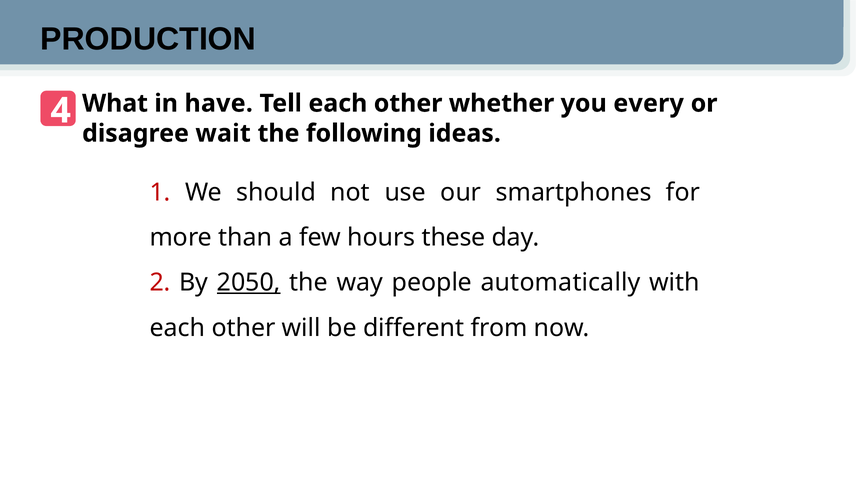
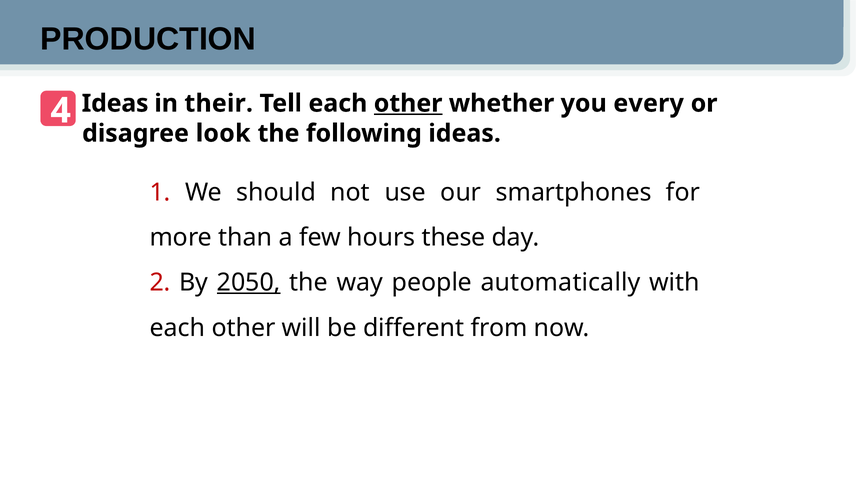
What: What -> Ideas (115, 103)
have: have -> their (219, 103)
other underline: none -> present (408, 103)
wait: wait -> look (223, 133)
